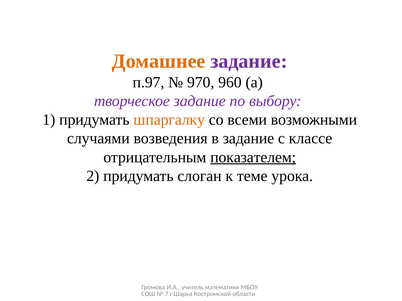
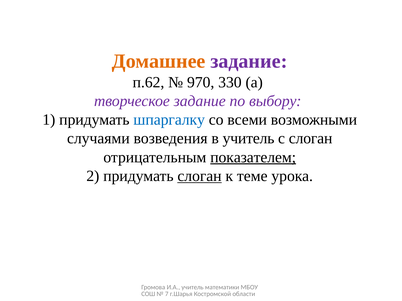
п.97: п.97 -> п.62 (149, 82)
960: 960 -> 330 (230, 82)
шпаргалку colour: orange -> blue (169, 120)
в задание: задание -> учитель (249, 139)
с классе: классе -> слоган (311, 139)
слоган underline: none -> present (200, 176)
